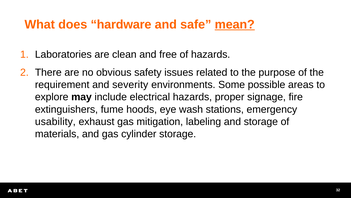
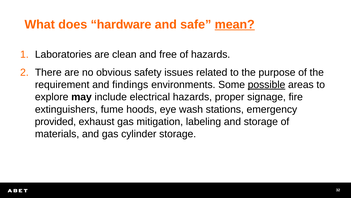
severity: severity -> findings (130, 85)
possible underline: none -> present (267, 85)
usability: usability -> provided (55, 121)
